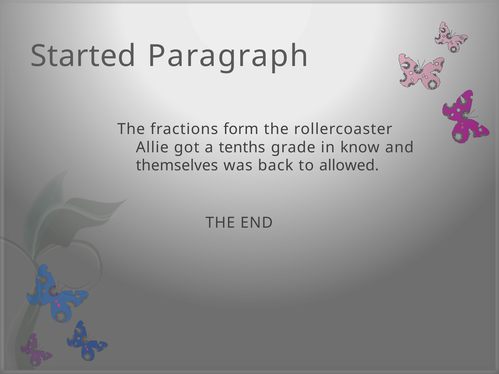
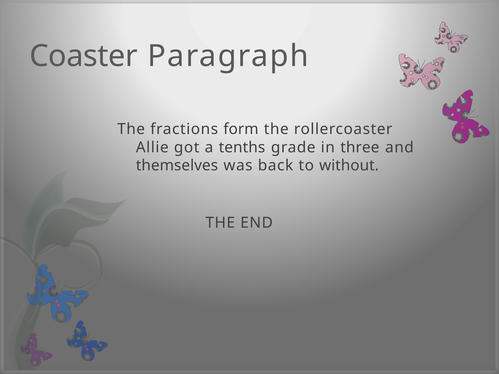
Started: Started -> Coaster (84, 56)
know: know -> three (360, 147)
allowed: allowed -> without (349, 166)
